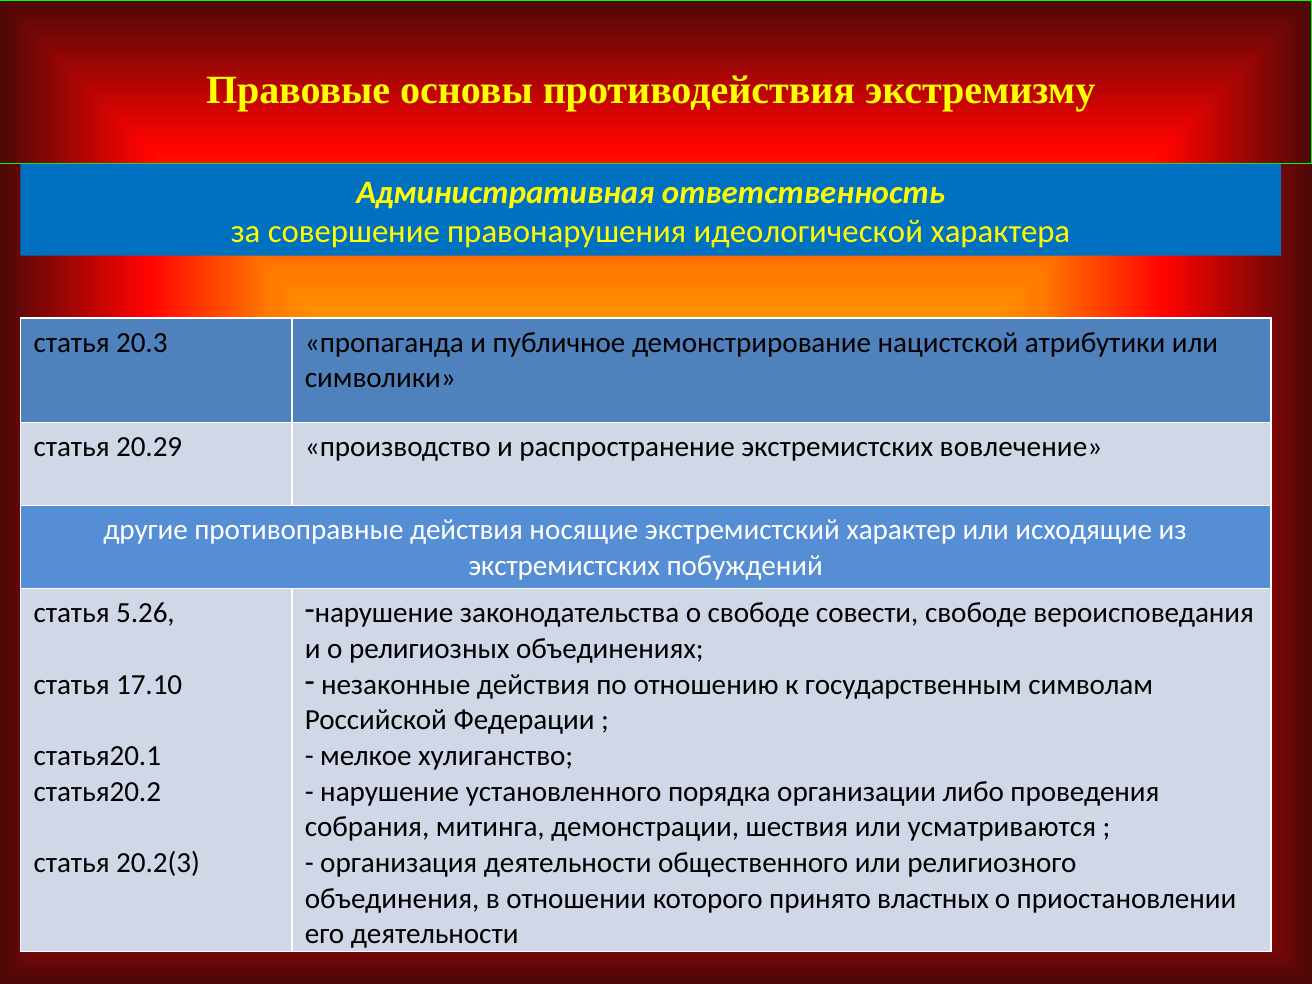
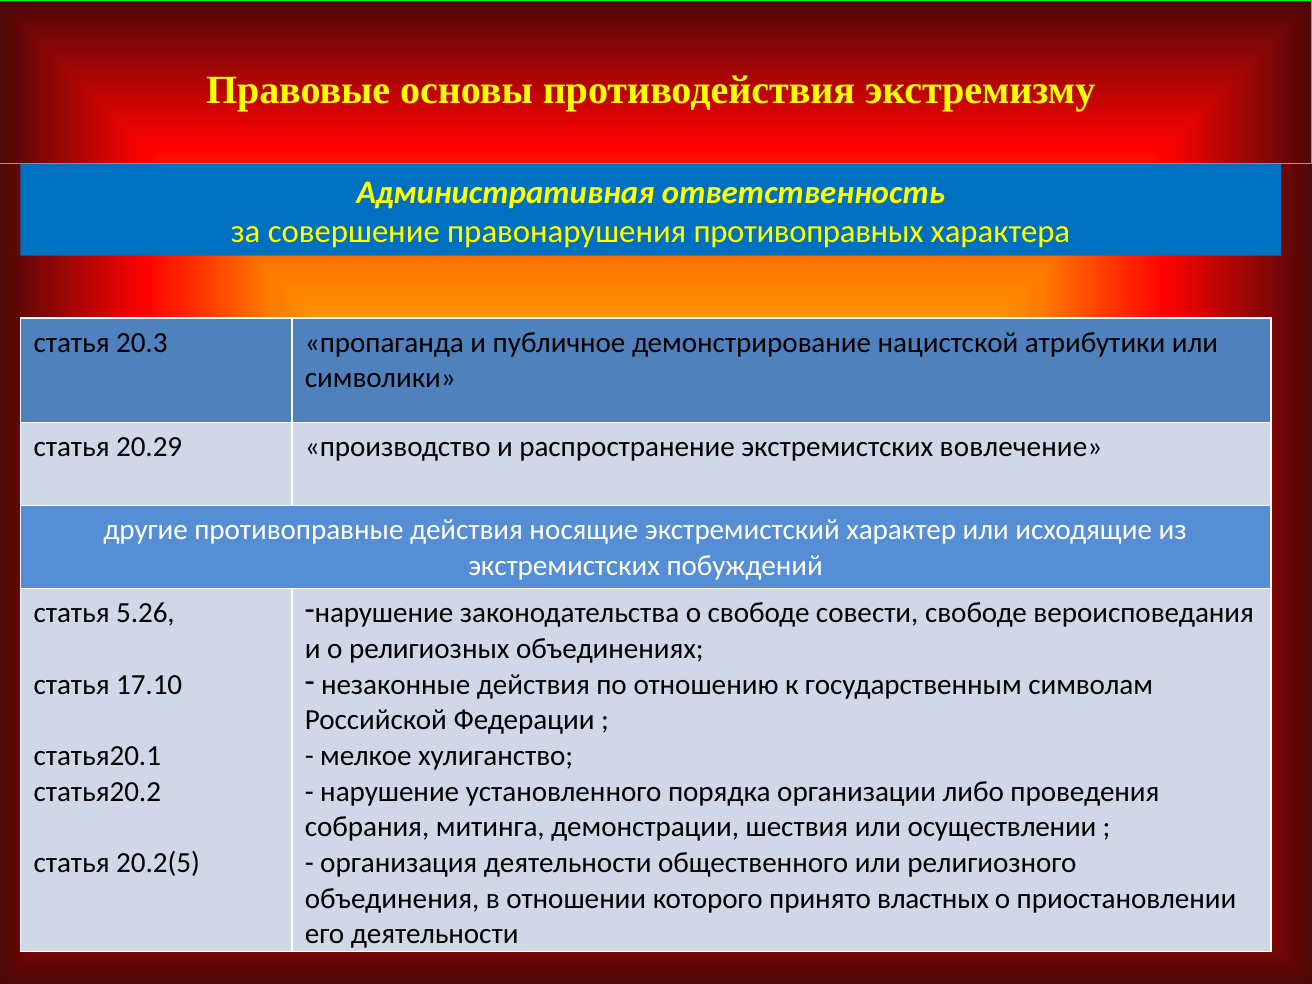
идеологической: идеологической -> противоправных (809, 232)
усматриваются: усматриваются -> осуществлении (1002, 827)
20.2(3: 20.2(3 -> 20.2(5 (158, 863)
